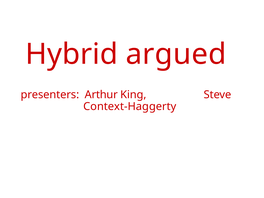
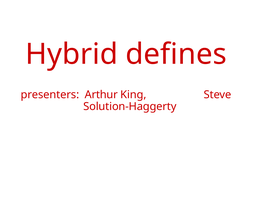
argued: argued -> defines (176, 54)
Context-Haggerty: Context-Haggerty -> Solution-Haggerty (130, 107)
